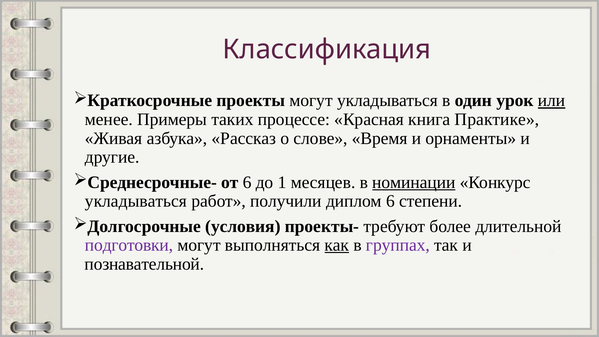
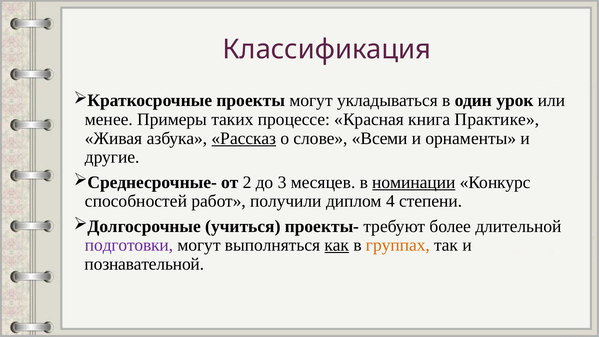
или underline: present -> none (552, 100)
Рассказ underline: none -> present (244, 138)
Время: Время -> Всеми (380, 138)
от 6: 6 -> 2 (247, 182)
1: 1 -> 3 (282, 182)
укладываться: укладываться -> способностей (136, 201)
диплом 6: 6 -> 4 (390, 201)
условия: условия -> учиться (243, 226)
группах colour: purple -> orange (398, 245)
